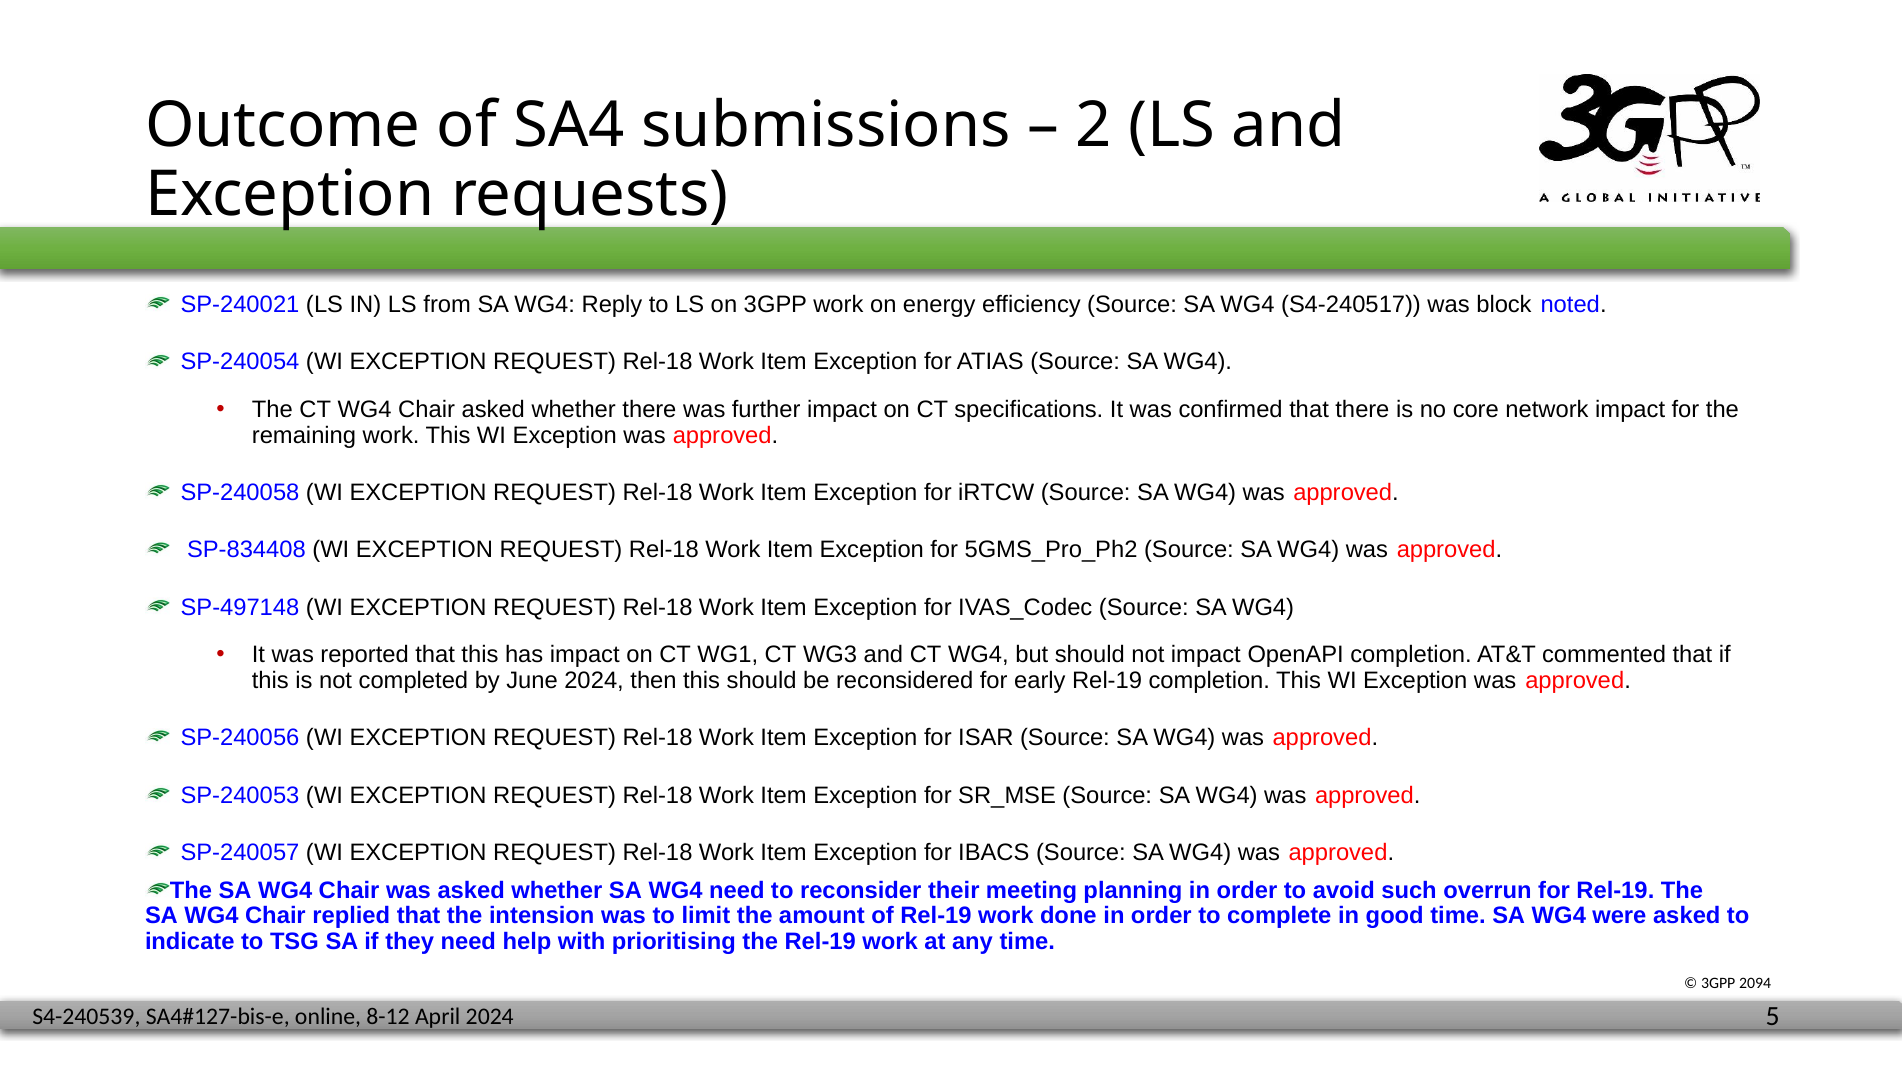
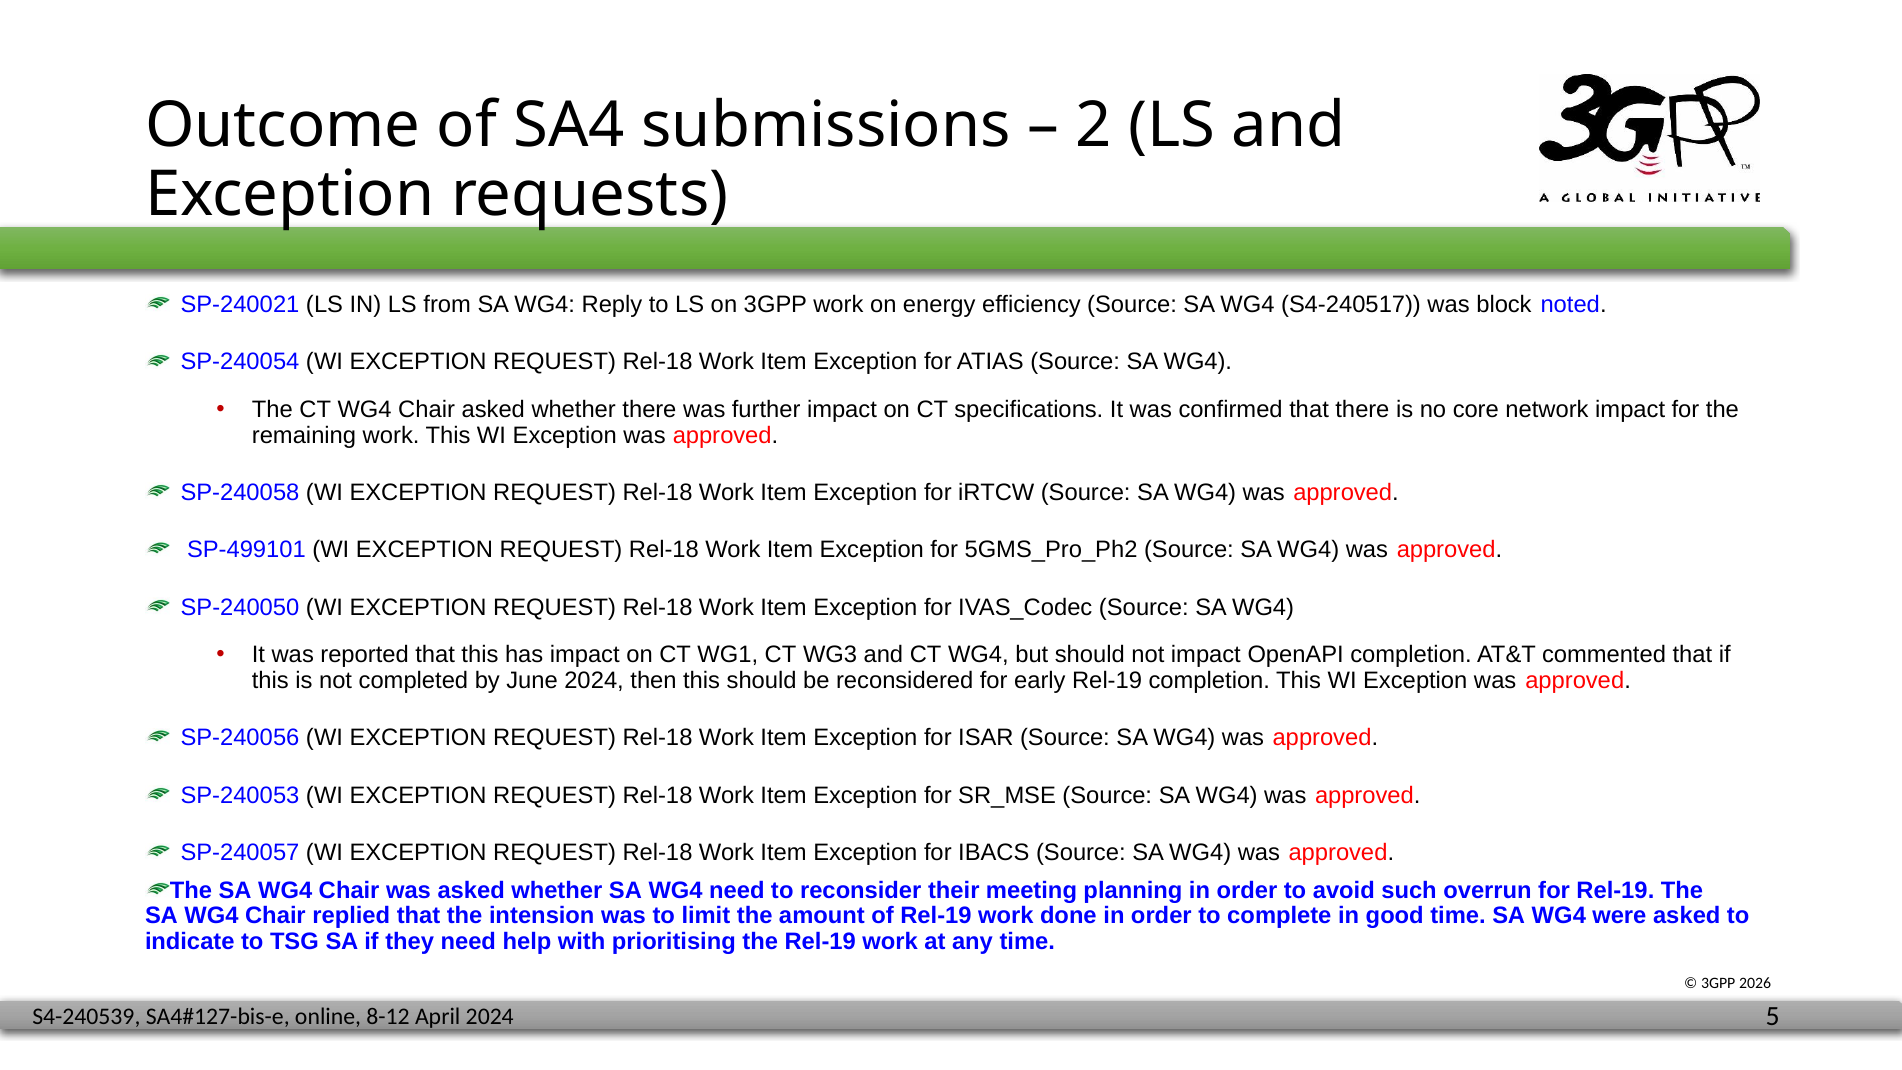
SP-834408: SP-834408 -> SP-499101 (246, 550)
SP-497148: SP-497148 -> SP-240050 (240, 607)
2094: 2094 -> 2026 (1755, 983)
